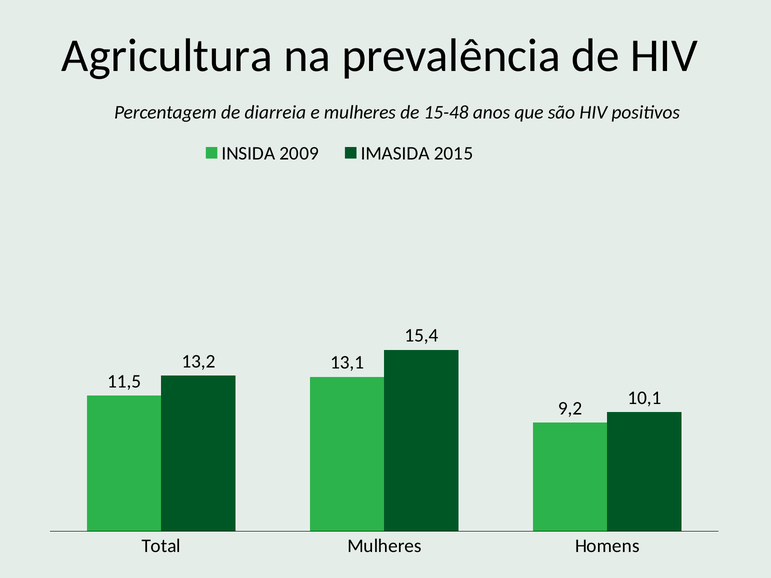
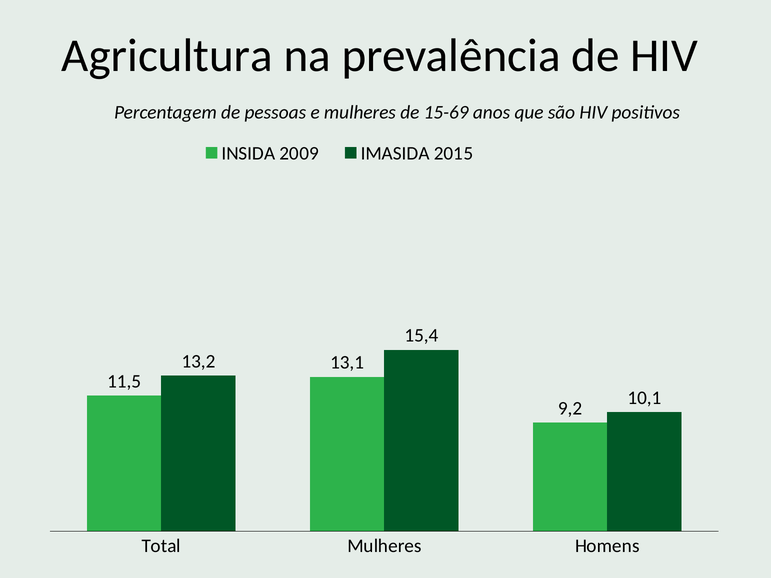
diarreia: diarreia -> pessoas (275, 112)
15-48: 15-48 -> 15-69 (446, 112)
